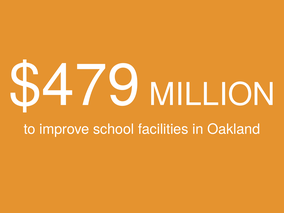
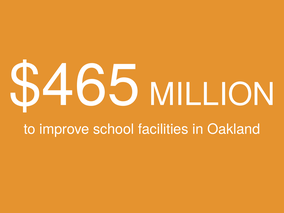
$479: $479 -> $465 (74, 86)
